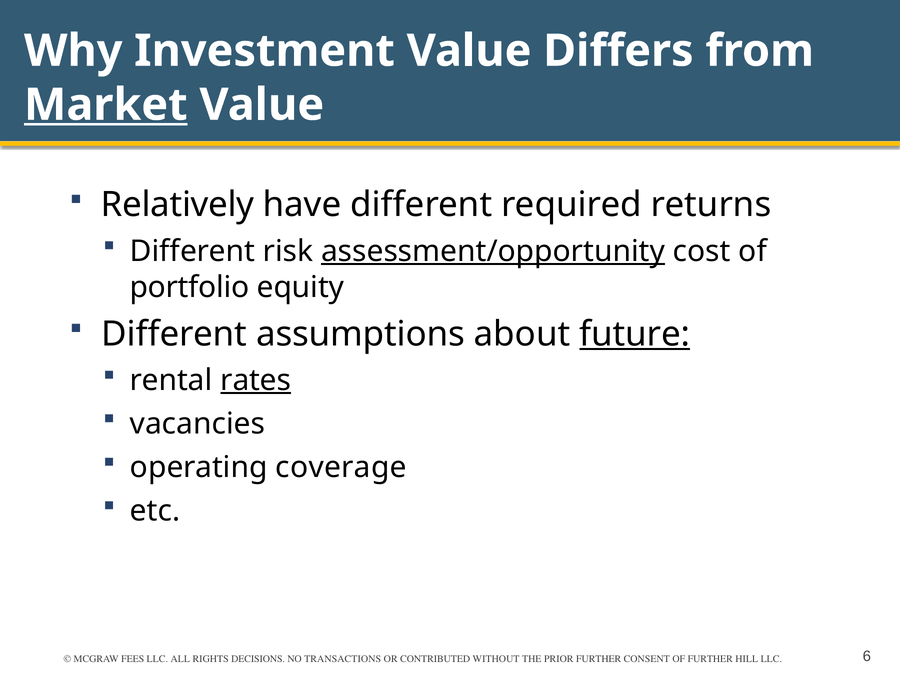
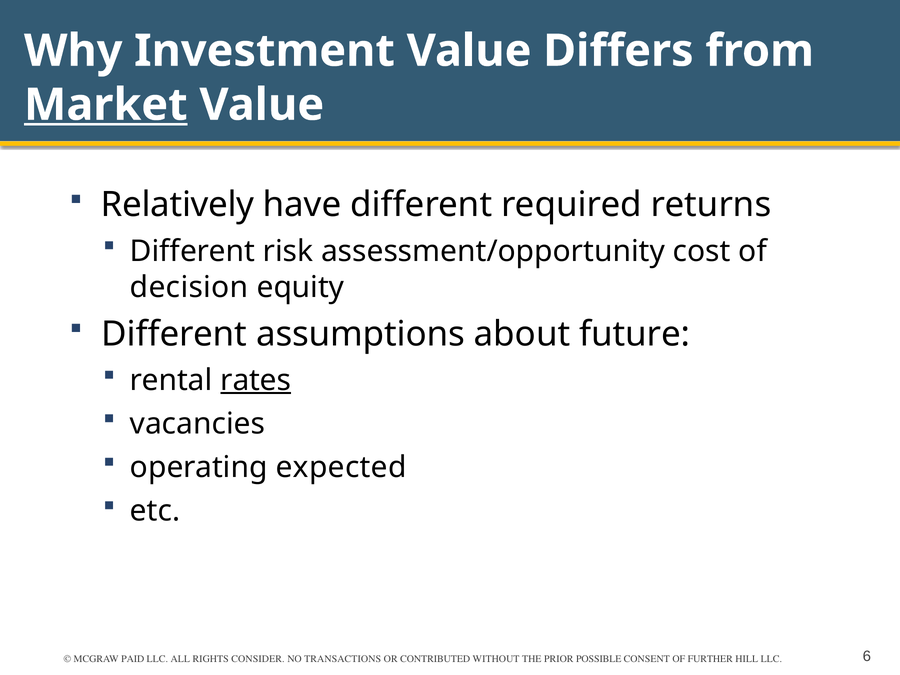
assessment/opportunity underline: present -> none (493, 251)
portfolio: portfolio -> decision (189, 287)
future underline: present -> none (635, 334)
coverage: coverage -> expected (341, 467)
FEES: FEES -> PAID (133, 659)
DECISIONS: DECISIONS -> CONSIDER (258, 659)
PRIOR FURTHER: FURTHER -> POSSIBLE (599, 659)
